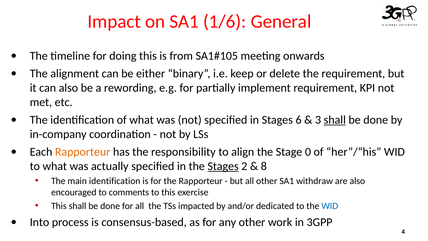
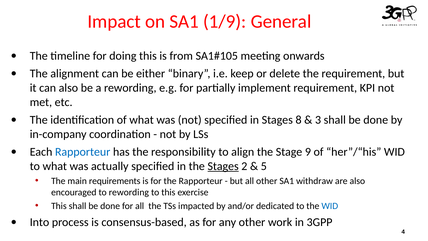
1/6: 1/6 -> 1/9 (225, 21)
6: 6 -> 8 (299, 120)
shall underline: present -> none (335, 120)
Rapporteur colour: orange -> blue (83, 152)
0: 0 -> 9 (308, 152)
8: 8 -> 5 (264, 166)
main identification: identification -> requirements (115, 181)
to comments: comments -> rewording (129, 192)
